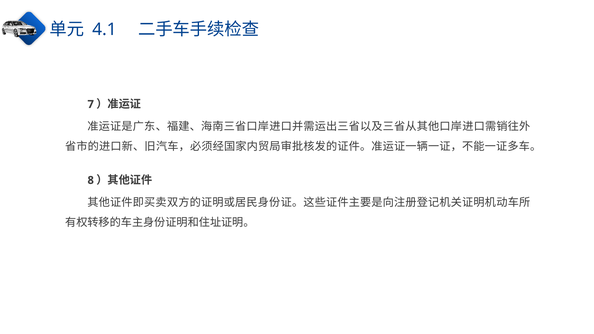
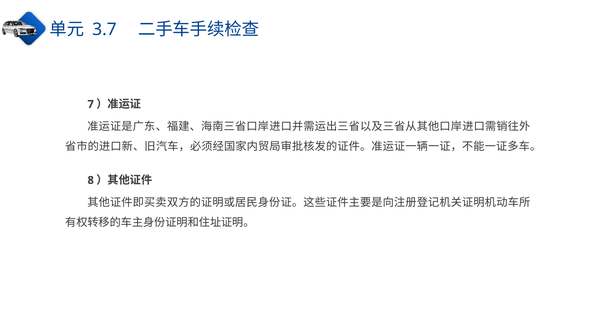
4.1: 4.1 -> 3.7 (104, 29)
